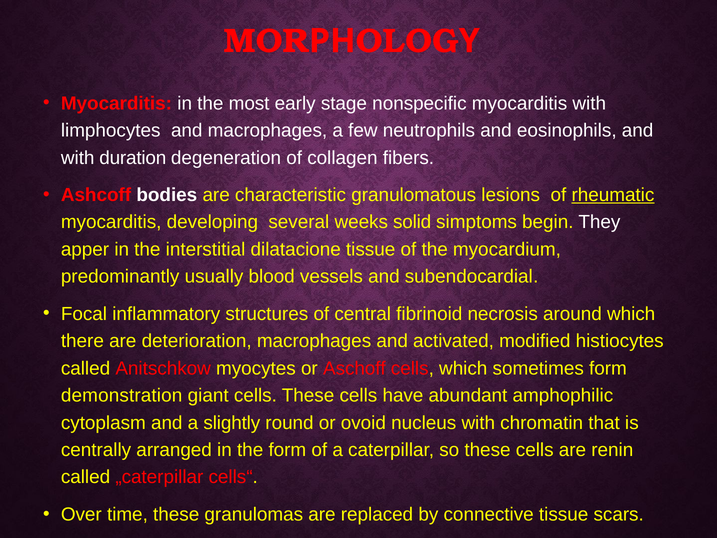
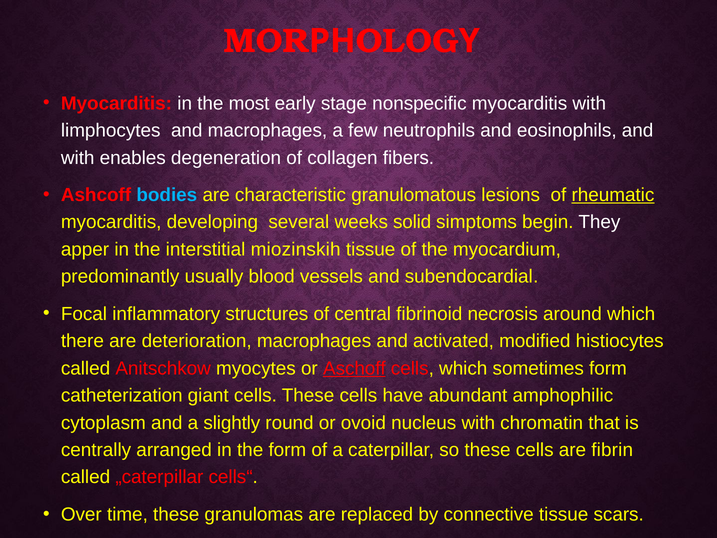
duration: duration -> enables (133, 158)
bodies colour: white -> light blue (167, 195)
dilatacione: dilatacione -> miozinskih (296, 249)
Aschoff underline: none -> present (354, 368)
demonstration: demonstration -> catheterization (122, 395)
renin: renin -> fibrin (612, 450)
